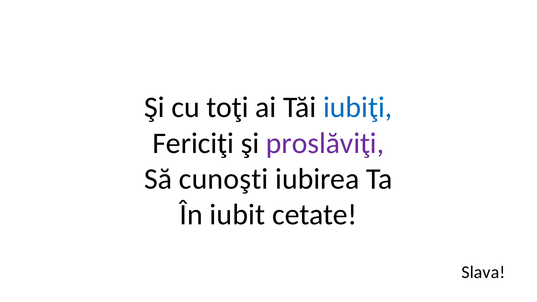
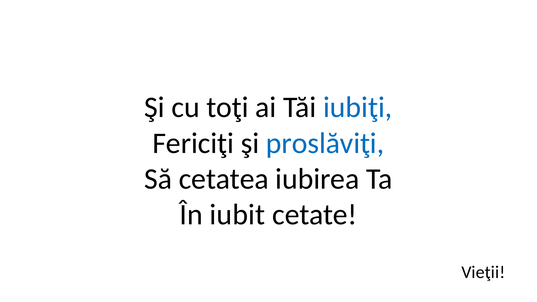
proslăviţi colour: purple -> blue (325, 143)
cunoşti: cunoşti -> cetatea (224, 179)
Slava: Slava -> Vieţii (483, 272)
